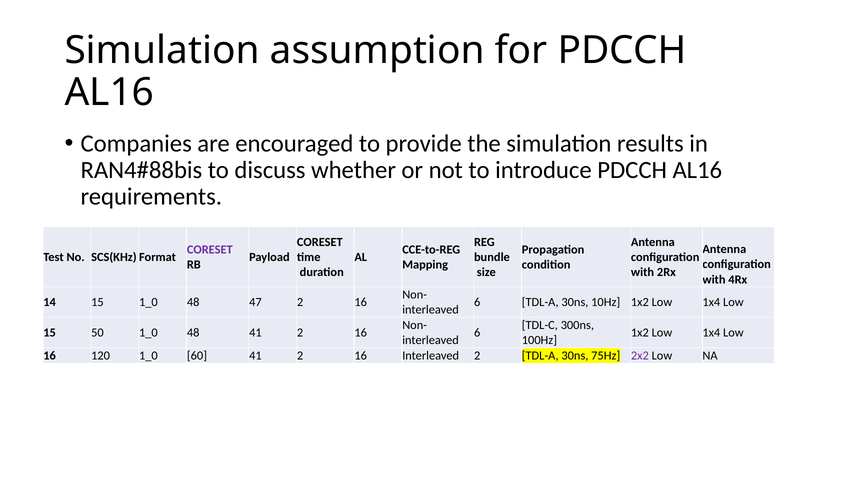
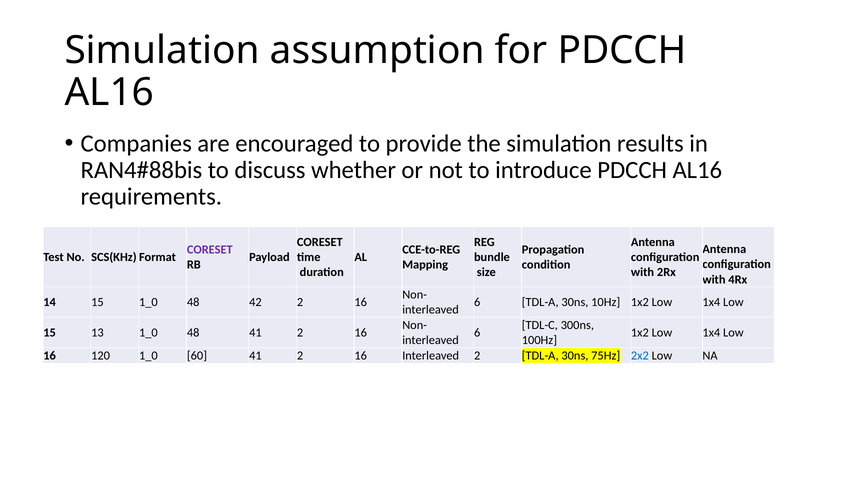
47: 47 -> 42 (255, 302)
50: 50 -> 13 (97, 333)
2x2 colour: purple -> blue (640, 356)
